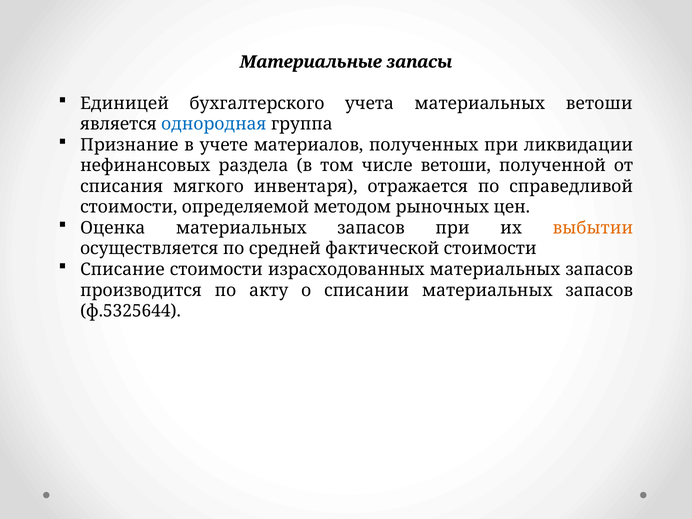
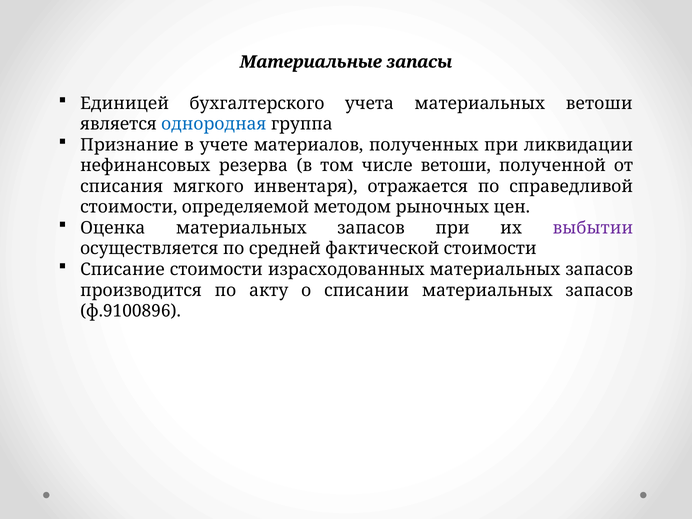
раздела: раздела -> резерва (253, 166)
выбытии colour: orange -> purple (593, 228)
ф.5325644: ф.5325644 -> ф.9100896 (130, 311)
